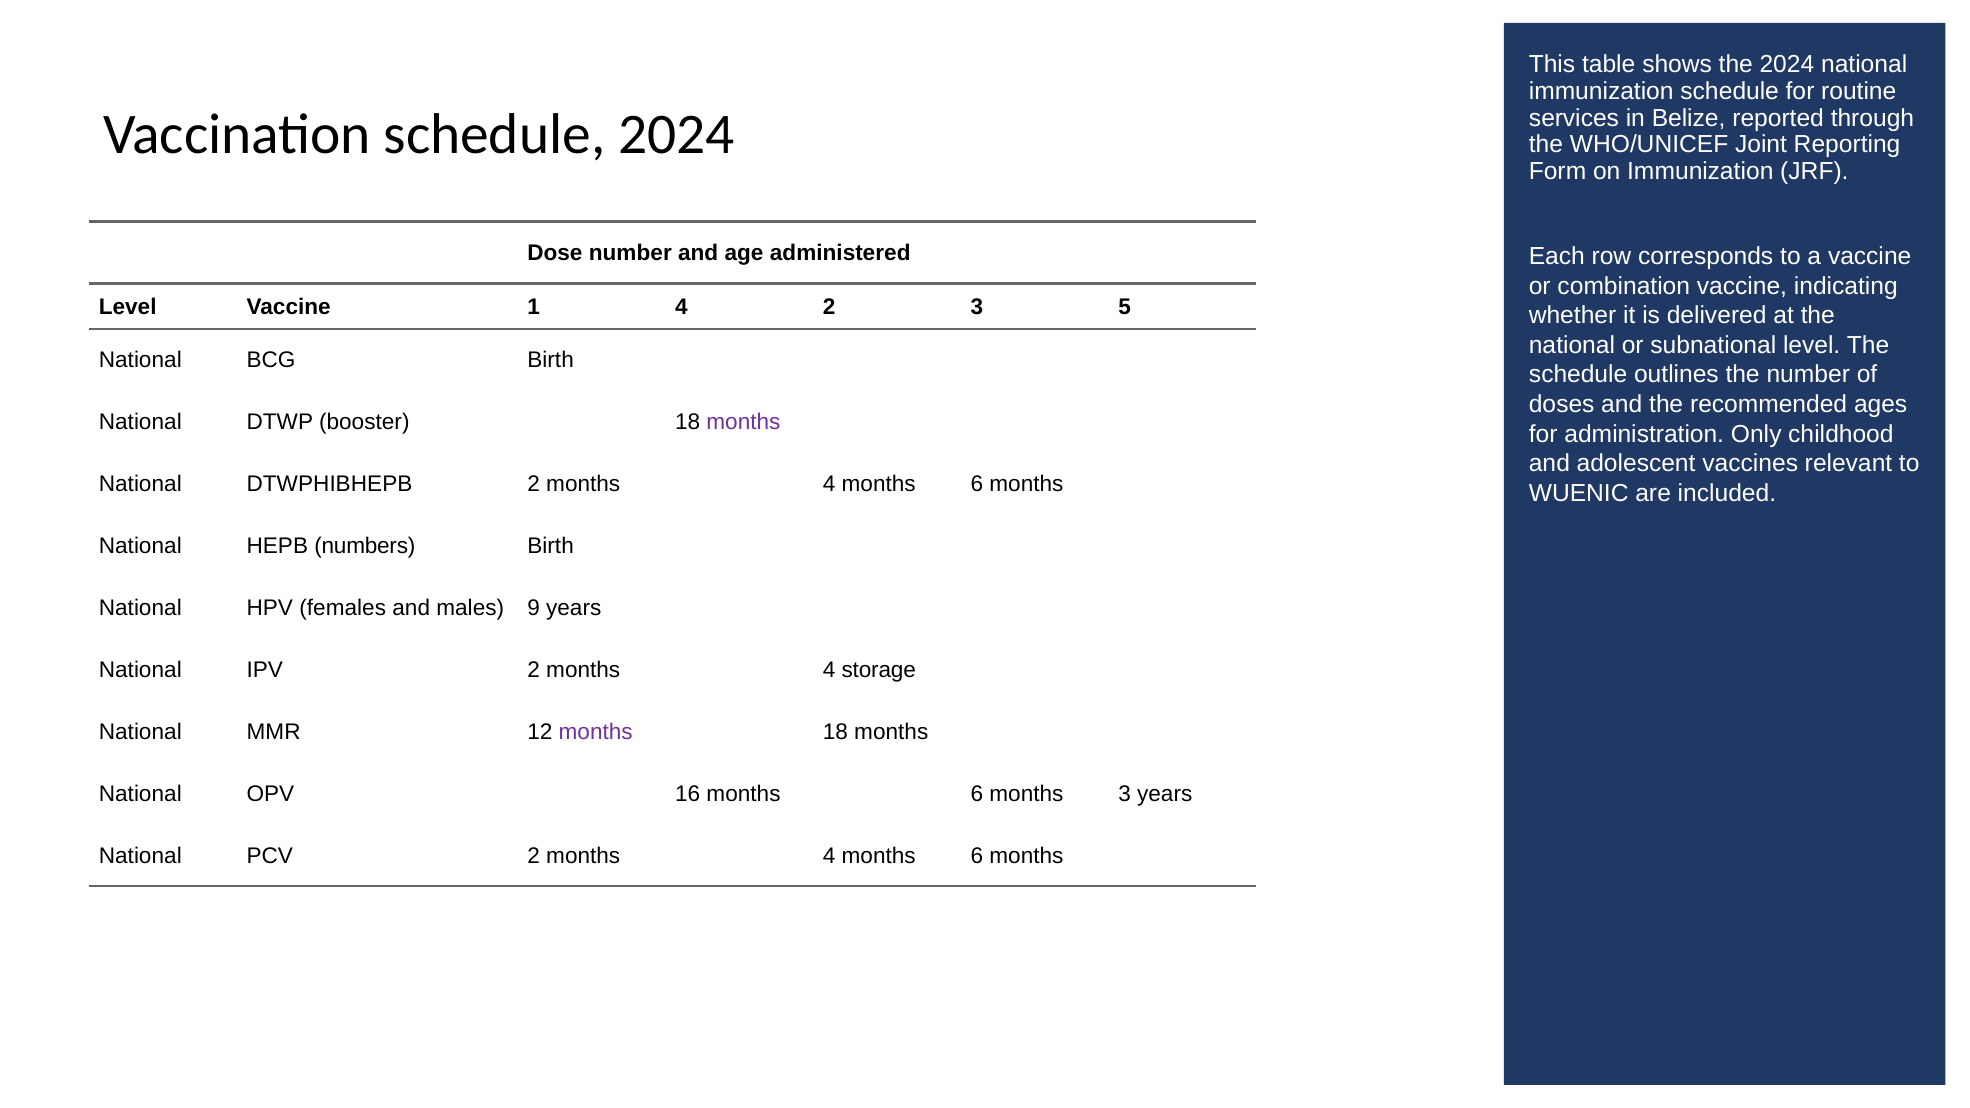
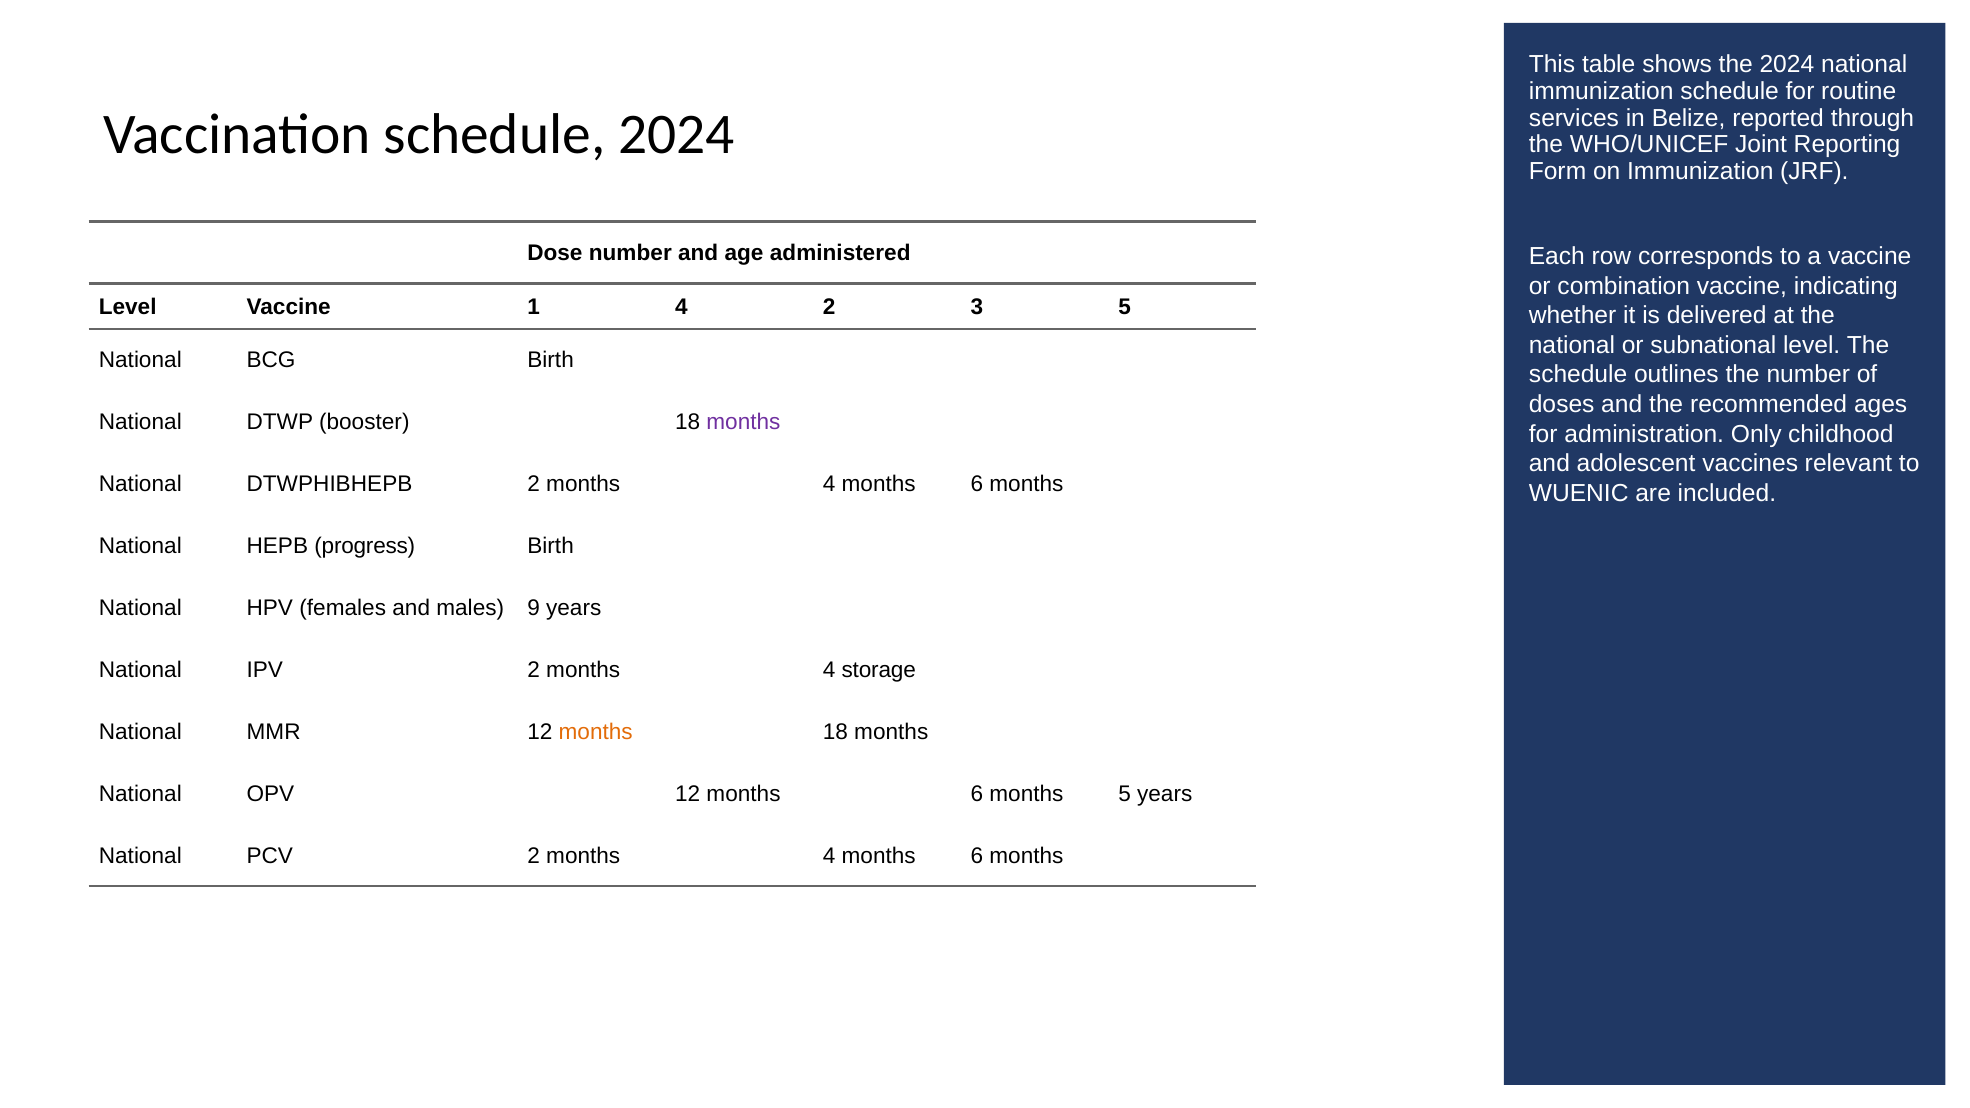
numbers: numbers -> progress (365, 546)
months colour: purple -> orange (596, 732)
OPV 16: 16 -> 12 (688, 794)
months 3: 3 -> 5 (1125, 794)
